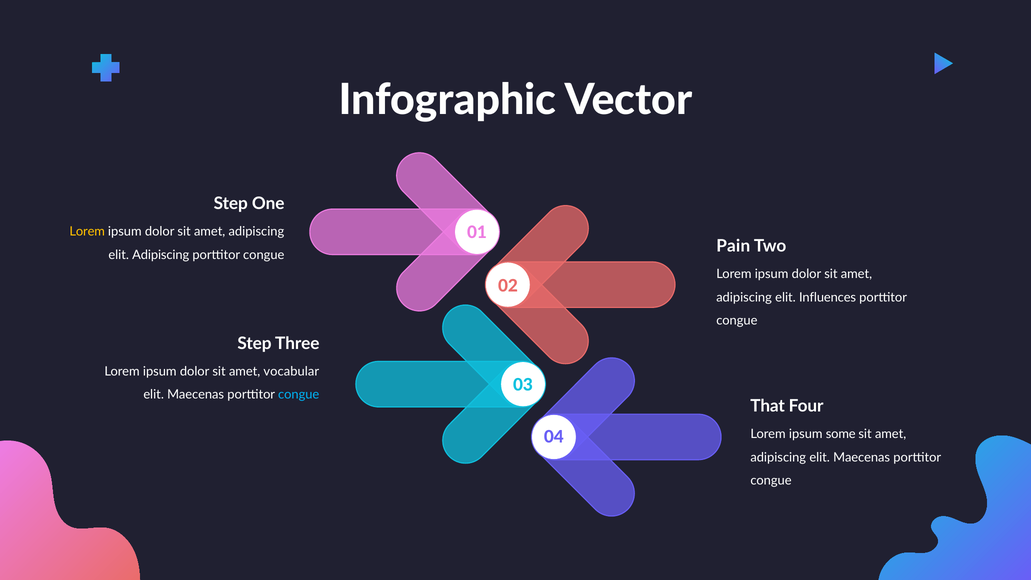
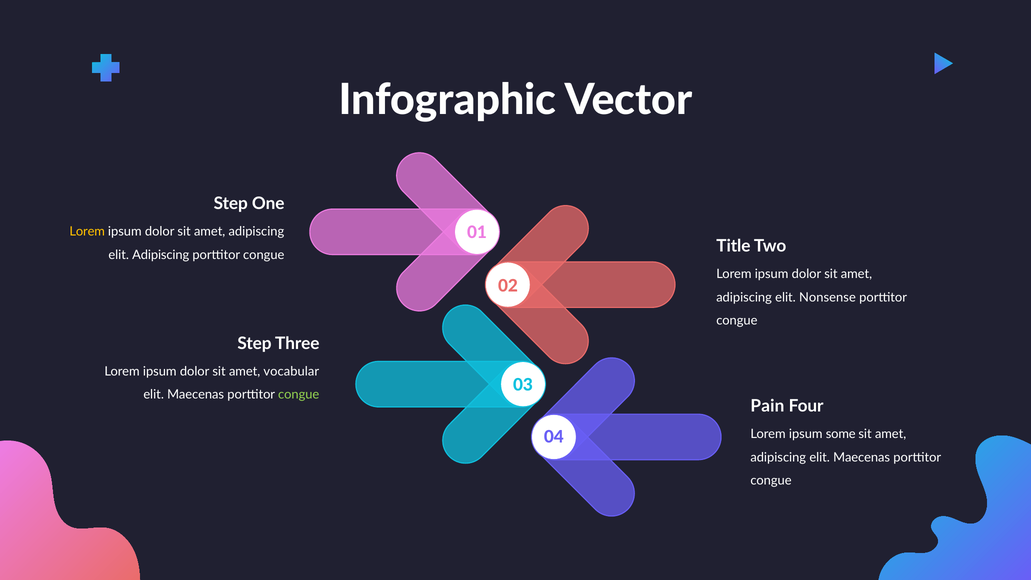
Pain: Pain -> Title (733, 246)
Influences: Influences -> Nonsense (827, 297)
congue colour: light blue -> light green (299, 395)
That: That -> Pain (767, 406)
